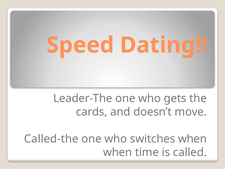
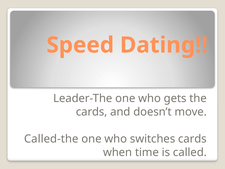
switches when: when -> cards (192, 139)
